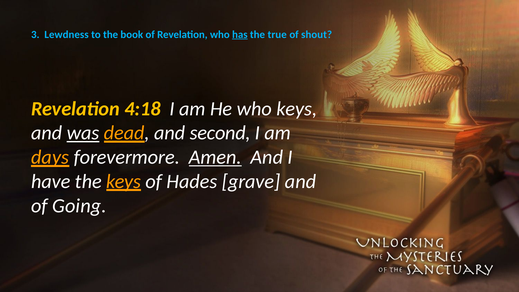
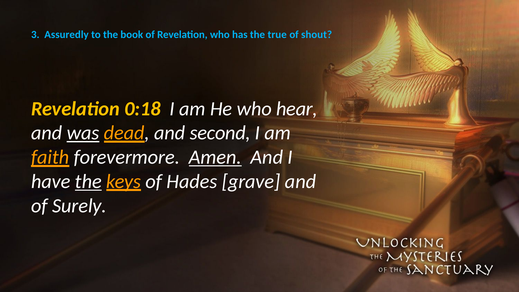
Lewdness: Lewdness -> Assuredly (67, 34)
has underline: present -> none (240, 34)
4:18: 4:18 -> 0:18 (143, 109)
who keys: keys -> hear (297, 109)
days: days -> faith (50, 157)
the underline: none -> present (88, 181)
Going: Going -> Surely (79, 206)
